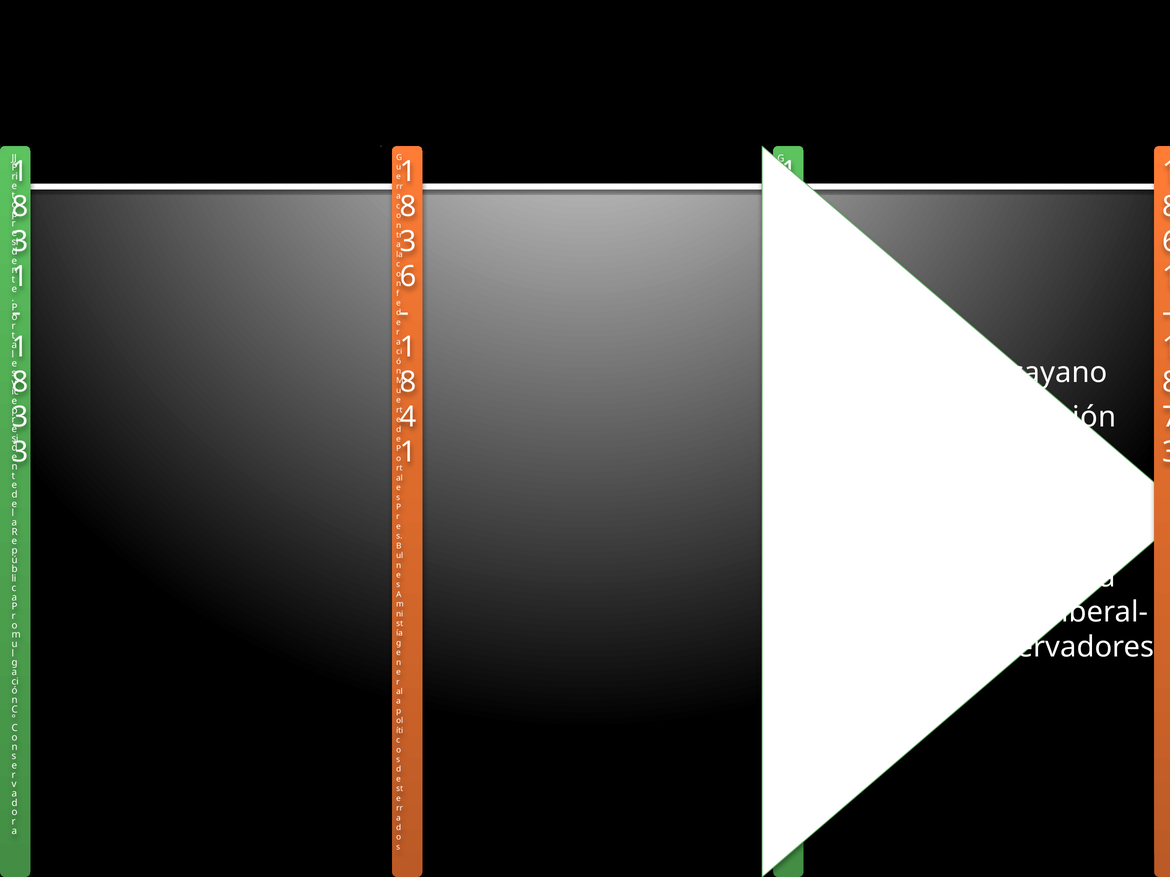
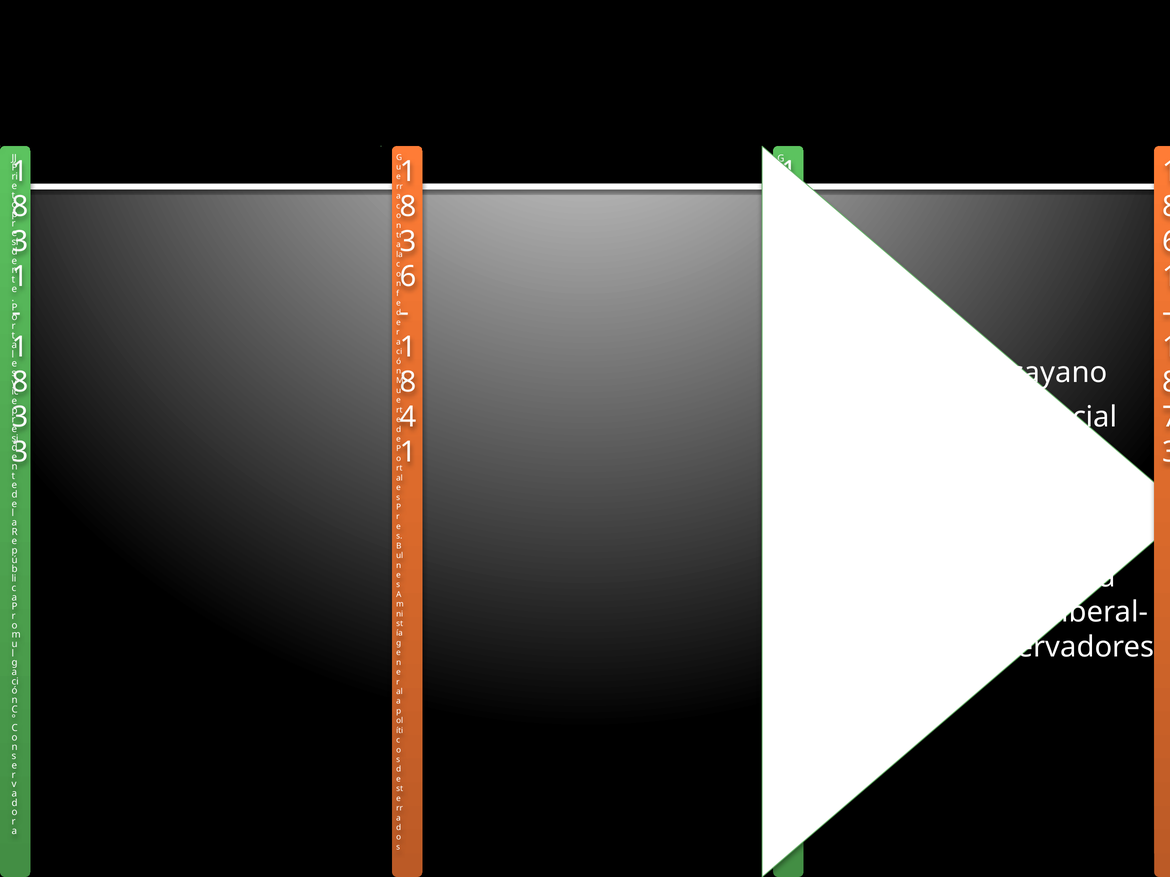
Concepción: Concepción -> Presidencial (1035, 418)
